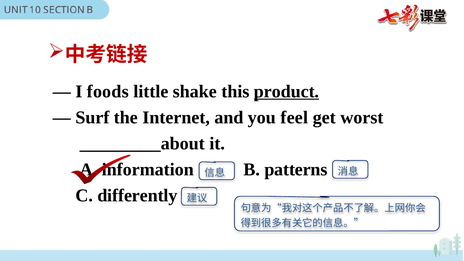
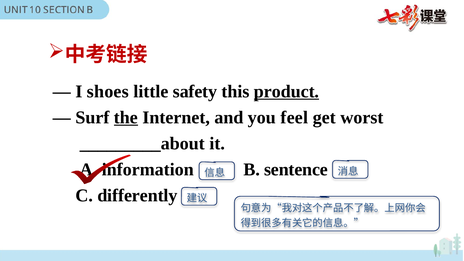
foods: foods -> shoes (108, 91)
shake: shake -> safety (195, 91)
the underline: none -> present (126, 117)
patterns: patterns -> sentence (296, 169)
